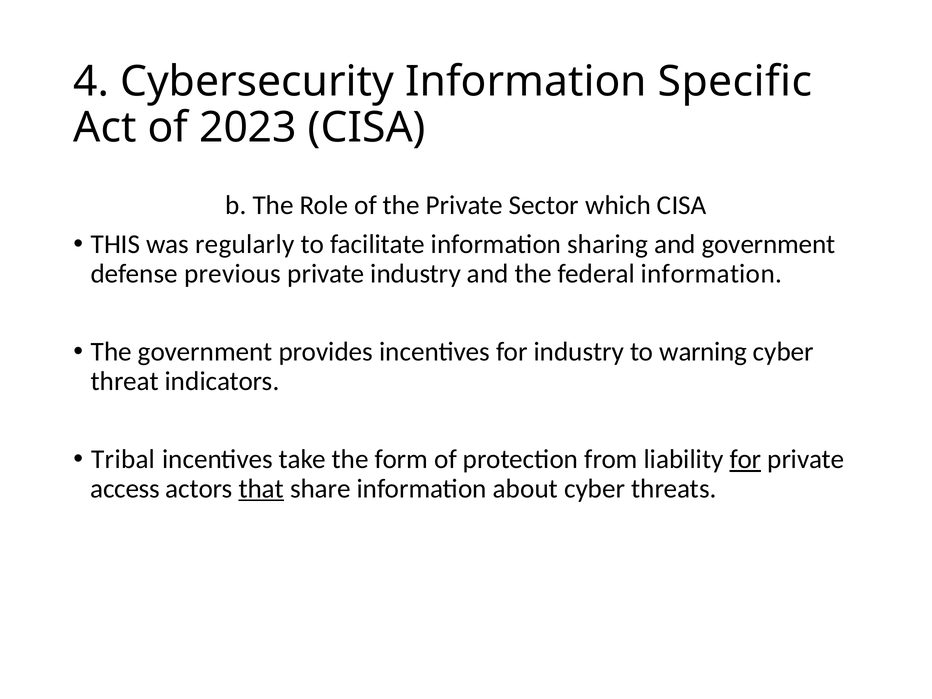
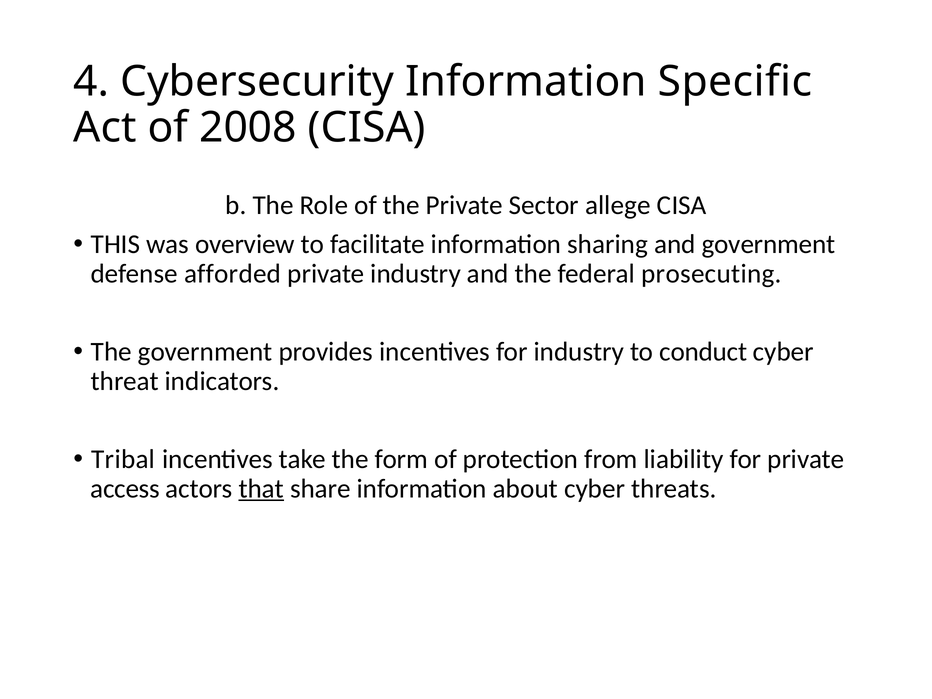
2023: 2023 -> 2008 (248, 128)
which: which -> allege (618, 205)
regularly: regularly -> overview (245, 244)
previous: previous -> afforded (233, 274)
federal information: information -> prosecuting (711, 274)
warning: warning -> conduct (703, 352)
for underline: present -> none (746, 459)
